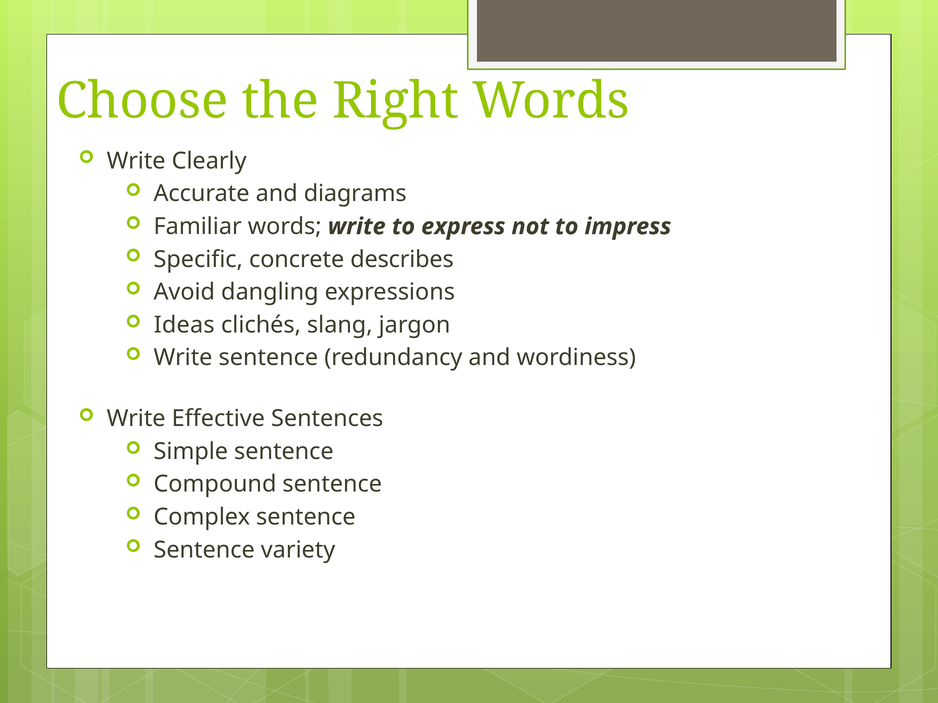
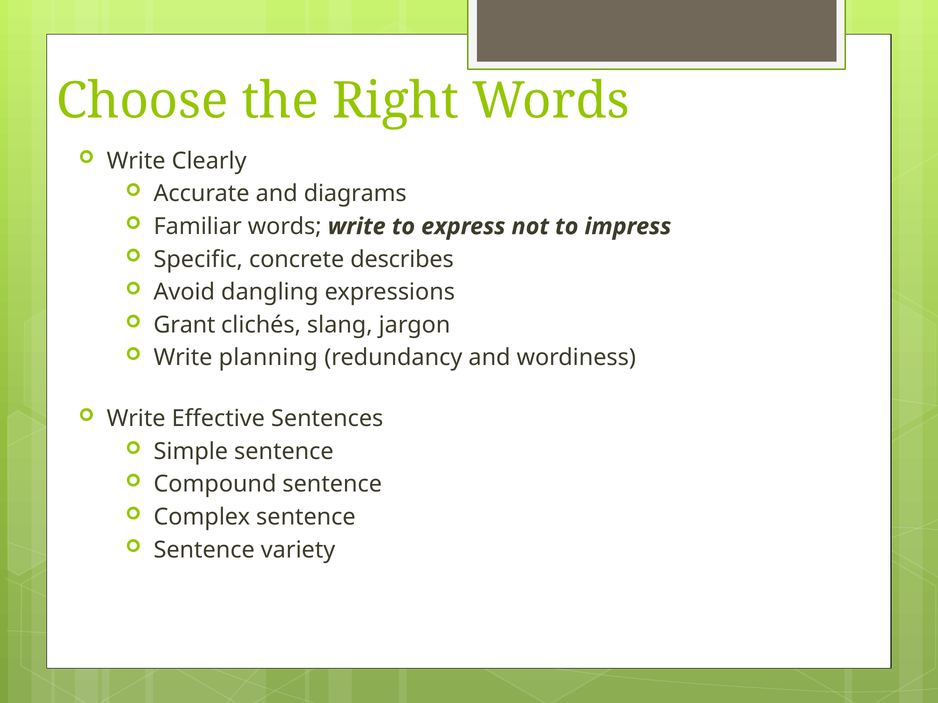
Ideas: Ideas -> Grant (184, 325)
Write sentence: sentence -> planning (268, 358)
